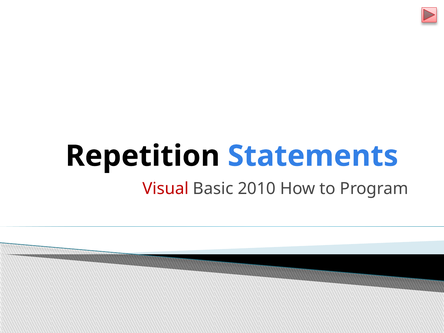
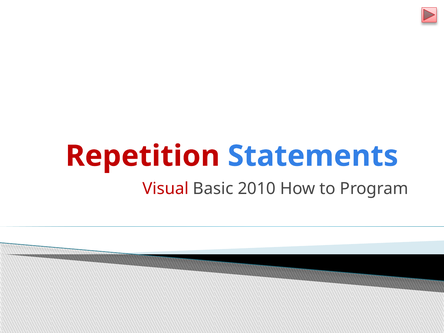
Repetition colour: black -> red (143, 156)
